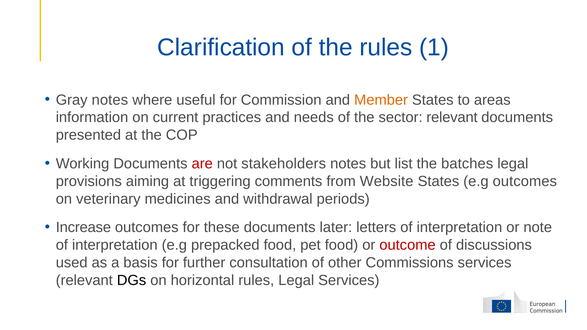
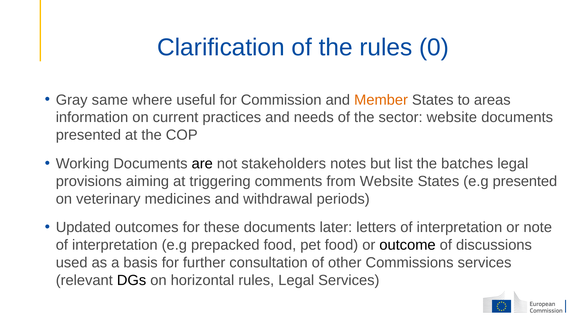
1: 1 -> 0 (434, 48)
Gray notes: notes -> same (110, 100)
sector relevant: relevant -> website (452, 118)
are colour: red -> black (202, 164)
e.g outcomes: outcomes -> presented (525, 181)
Increase: Increase -> Updated (83, 228)
outcome colour: red -> black (408, 245)
